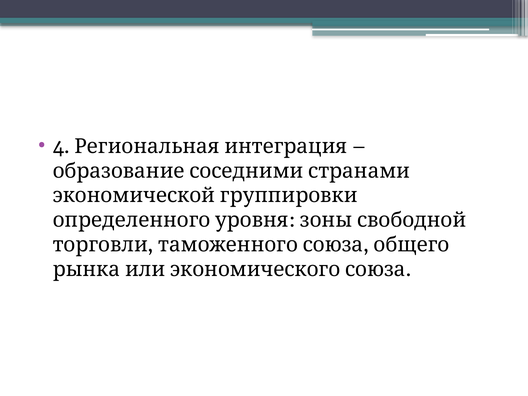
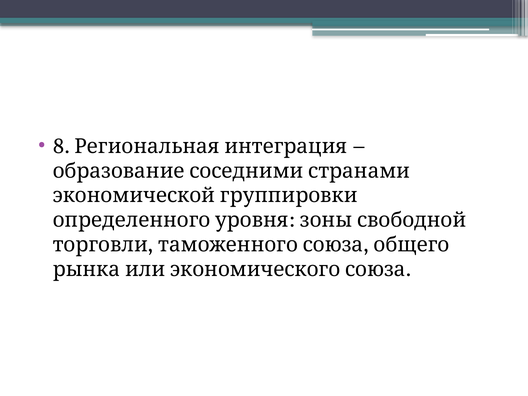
4: 4 -> 8 (61, 146)
